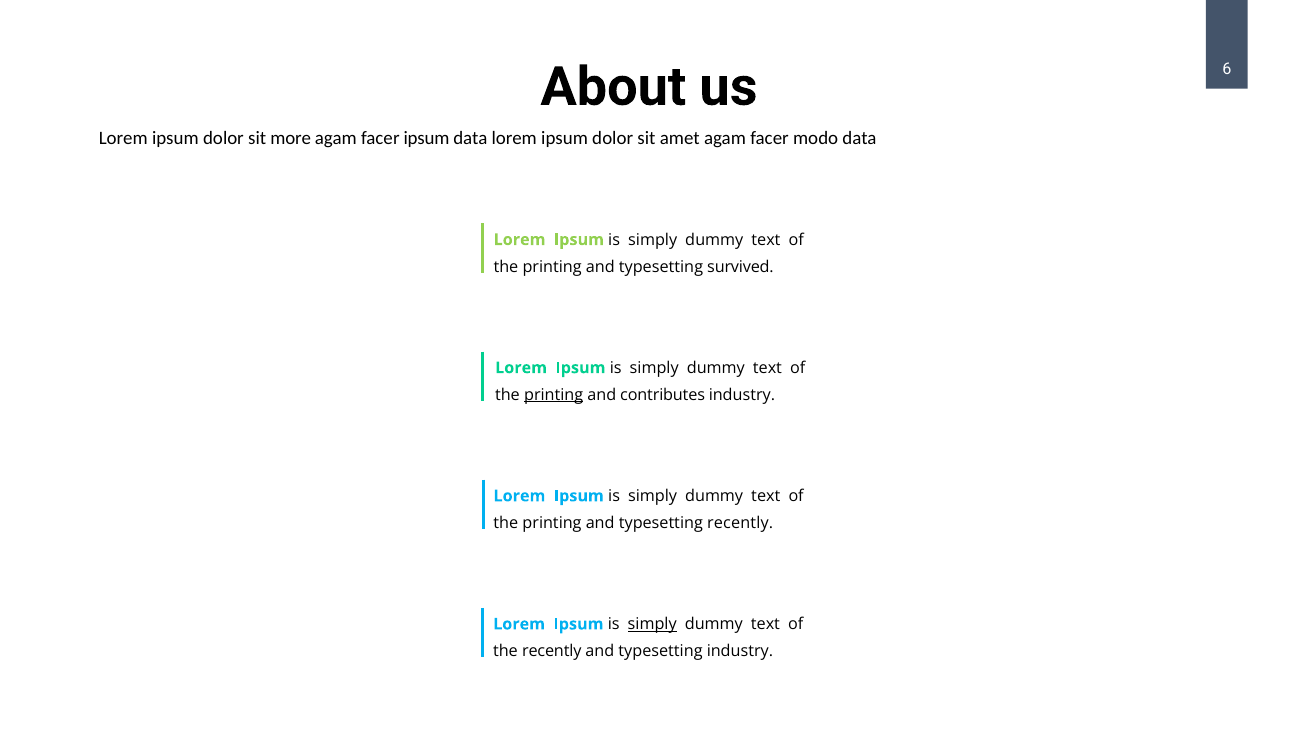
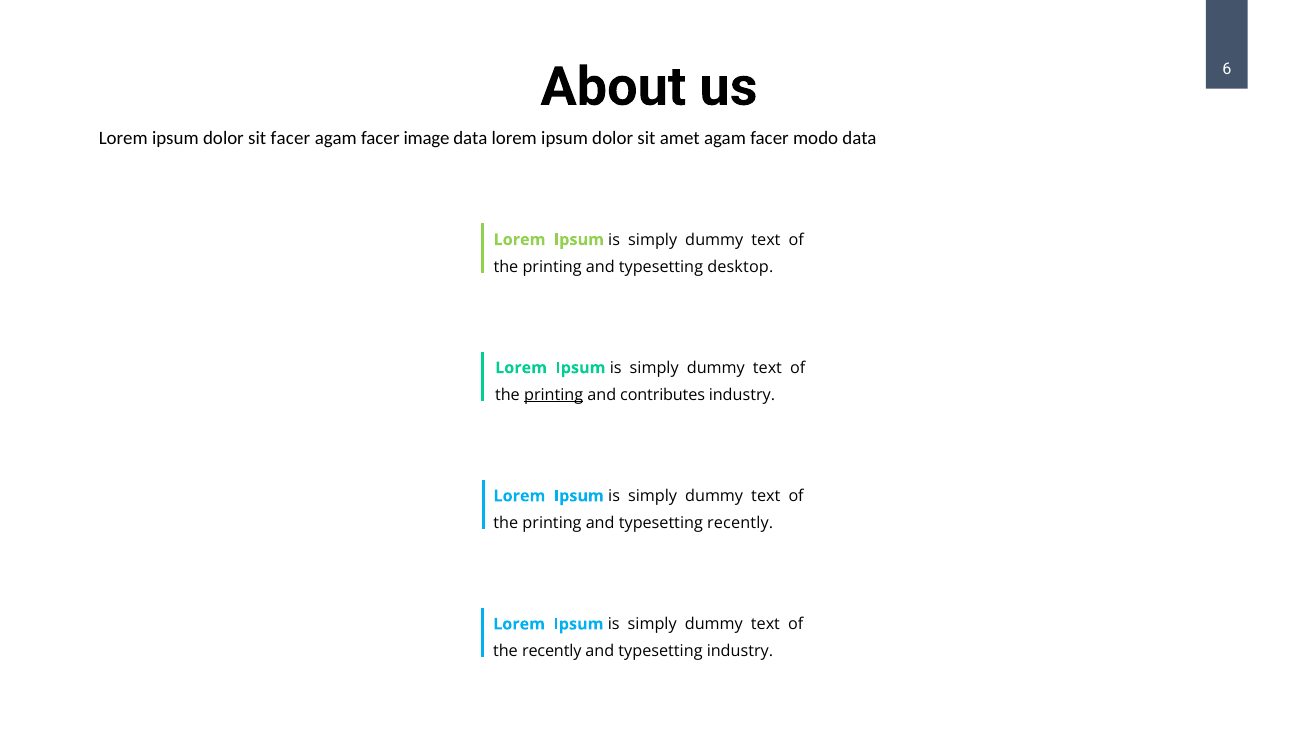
sit more: more -> facer (290, 138)
facer ipsum: ipsum -> image (427, 138)
survived: survived -> desktop (740, 267)
simply underline: present -> none (652, 624)
